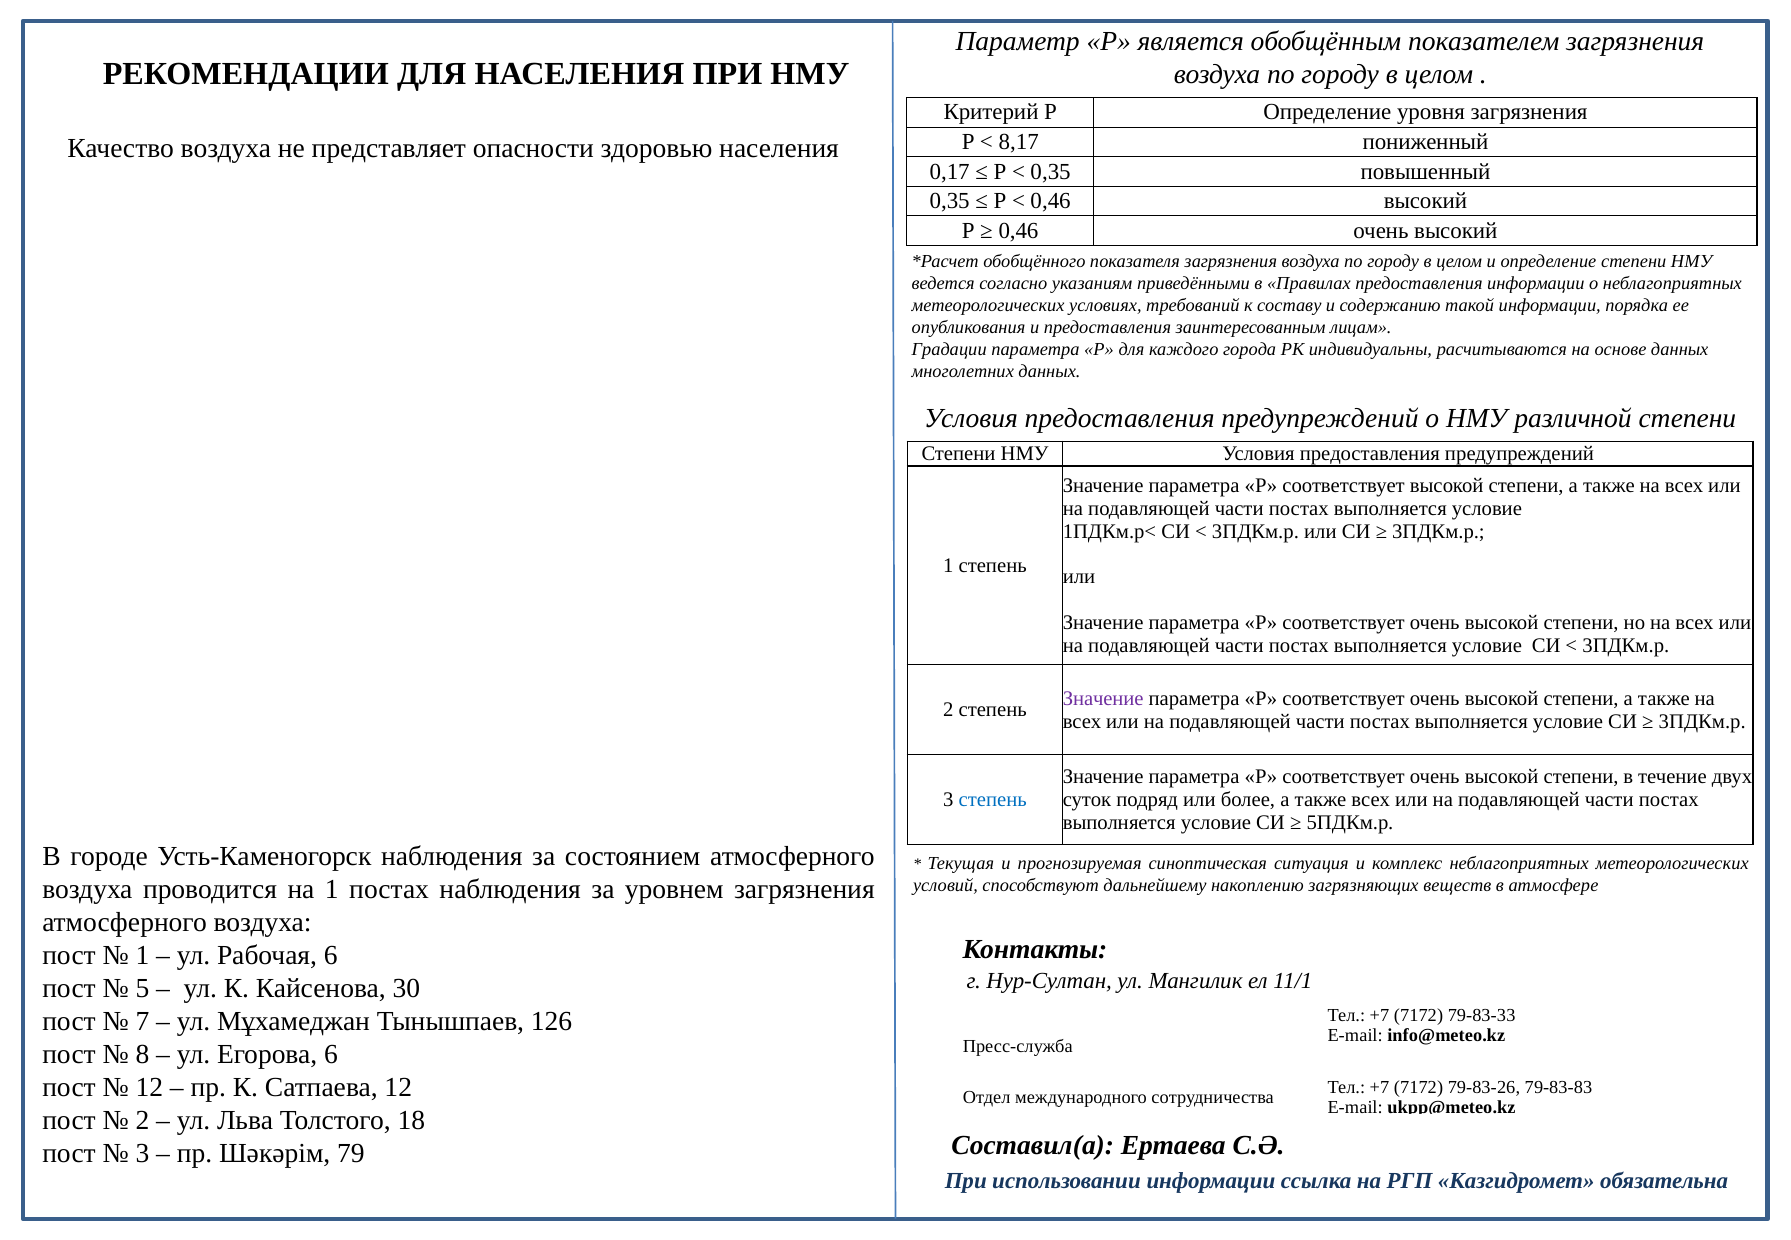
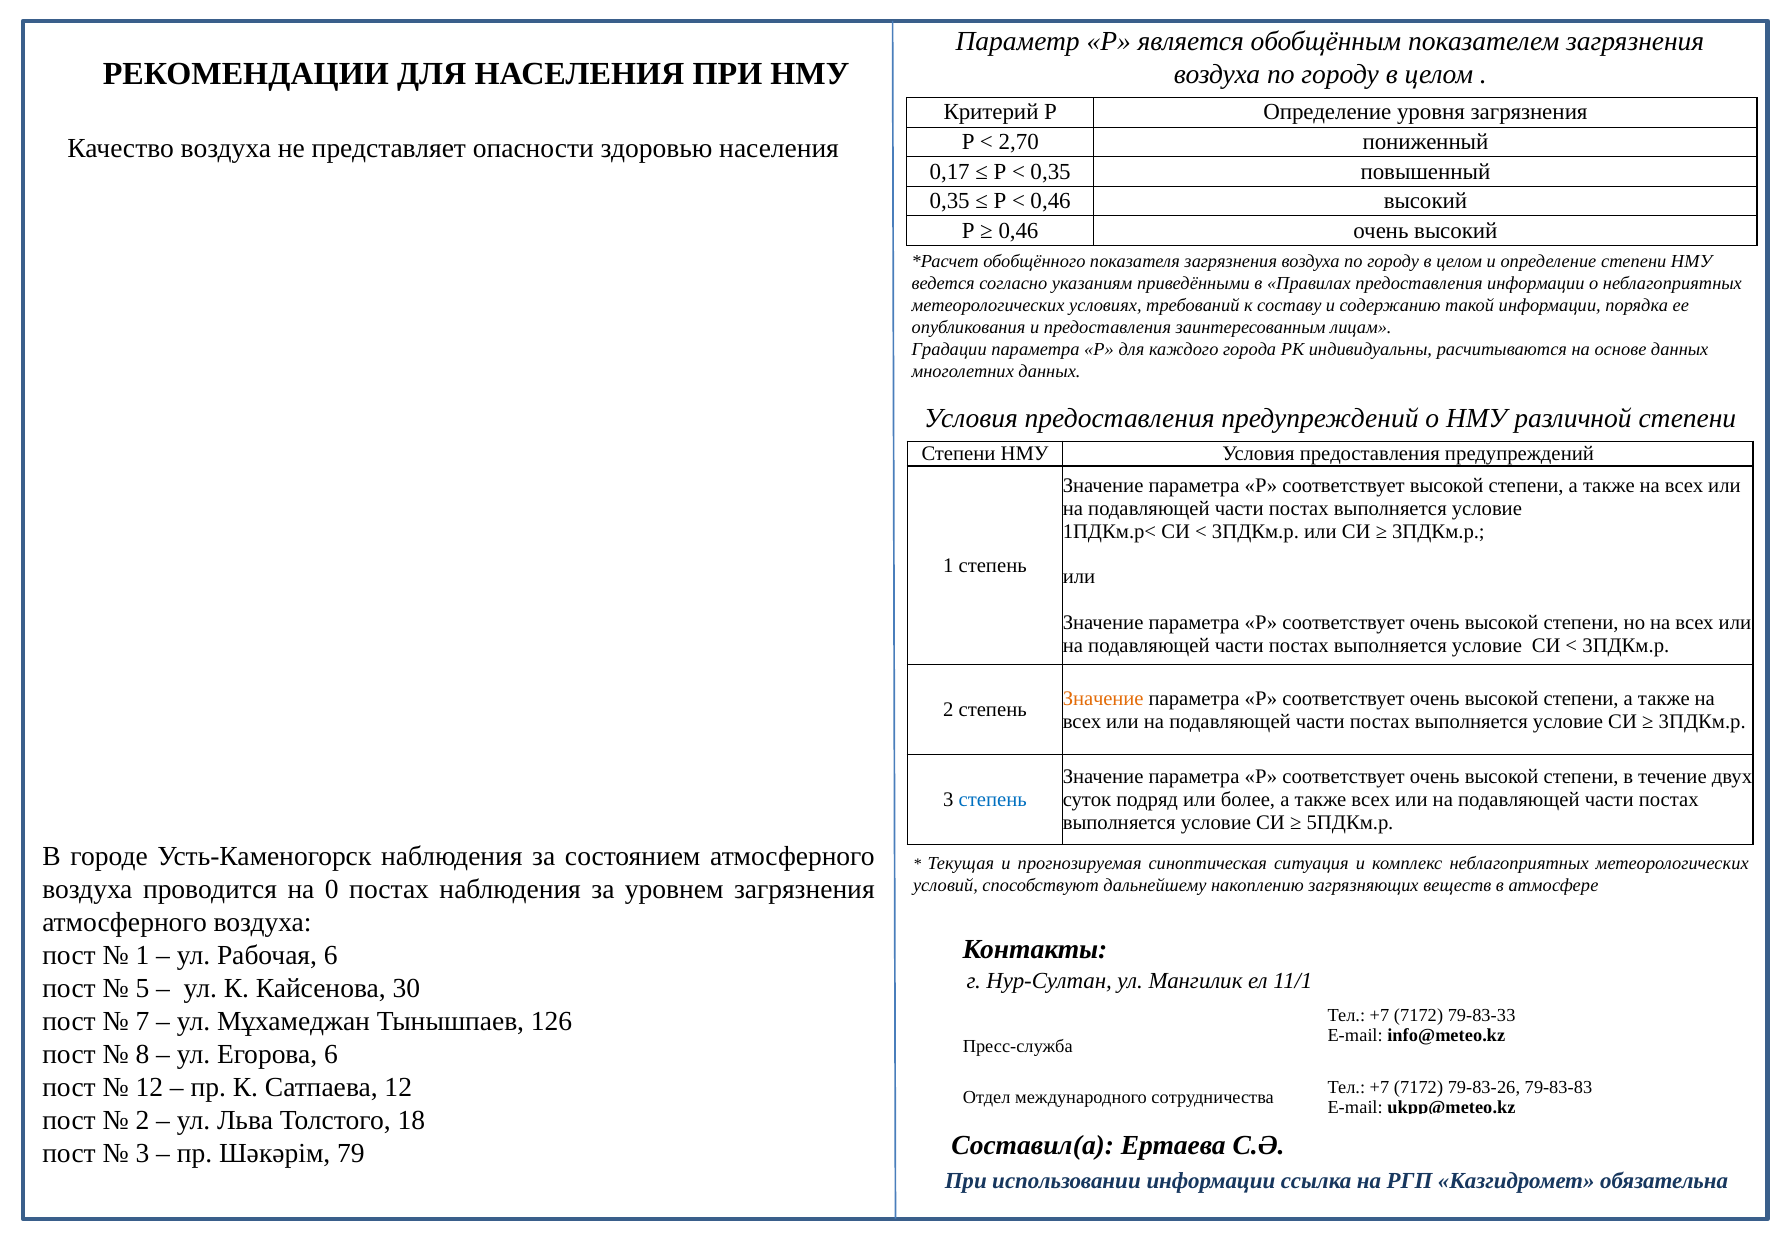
8,17: 8,17 -> 2,70 (1019, 142)
Значение colour: purple -> orange (1103, 698)
на 1: 1 -> 0 (332, 889)
